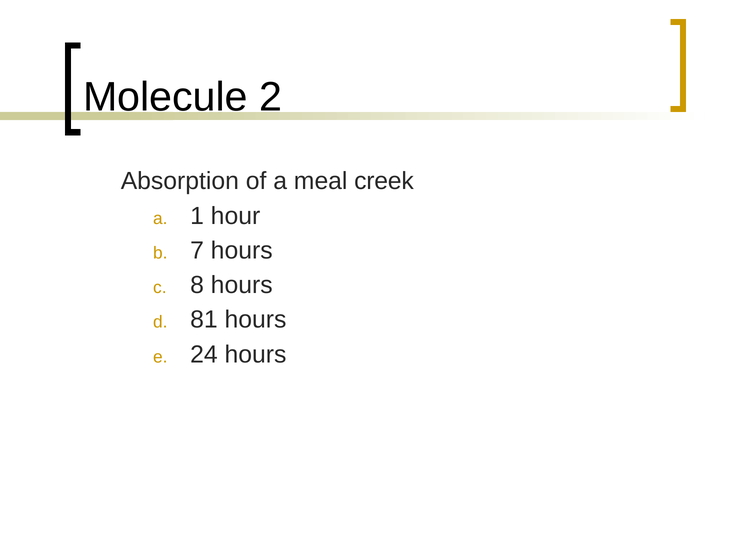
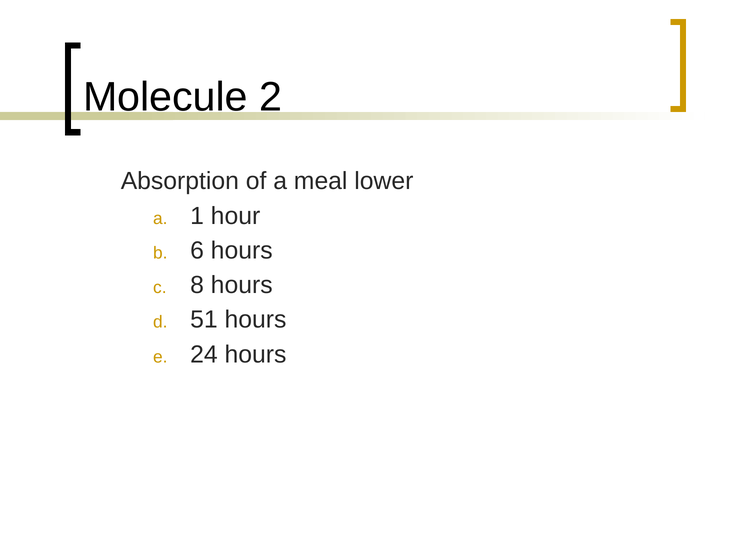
creek: creek -> lower (384, 181)
7: 7 -> 6 (197, 250)
81: 81 -> 51 (204, 320)
